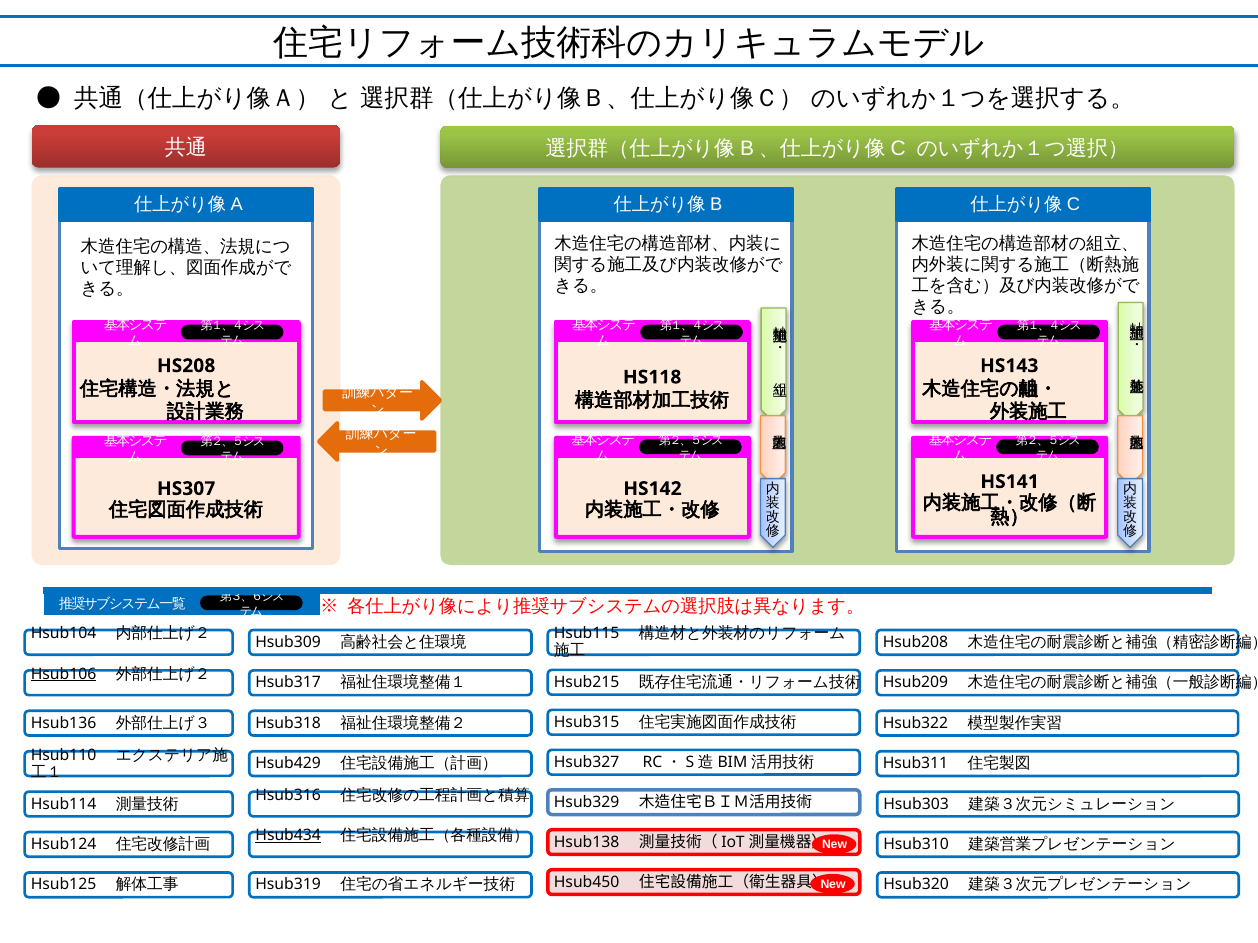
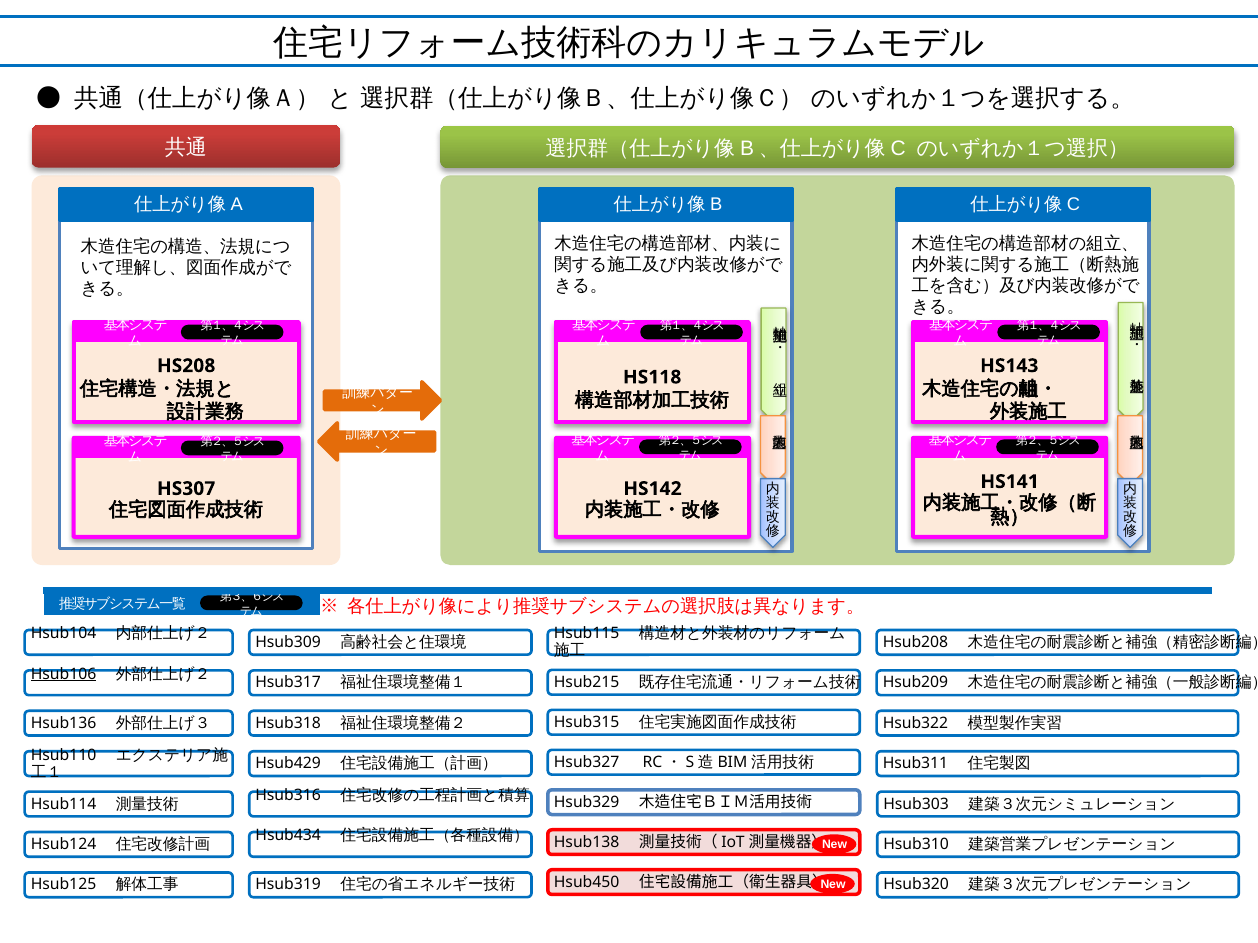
Hsub434 underline: present -> none (288, 836)
